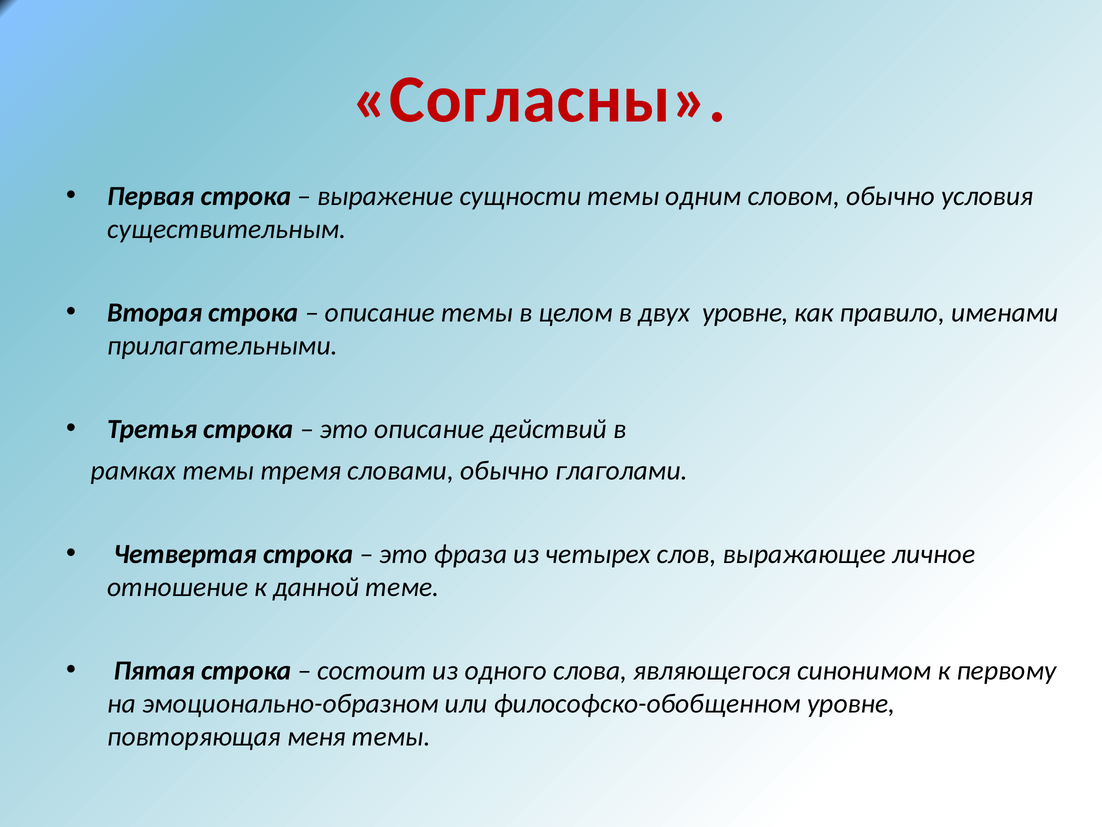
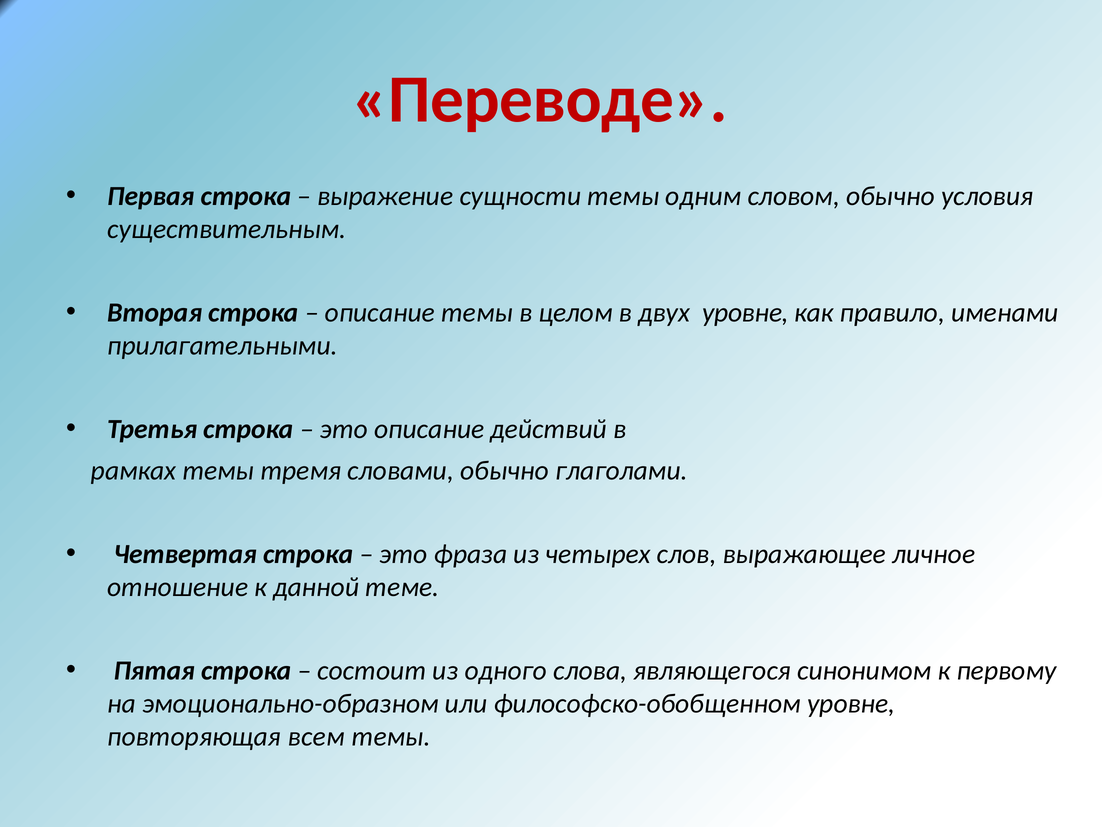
Согласны: Согласны -> Переводе (540, 99)
меня: меня -> всем (316, 736)
